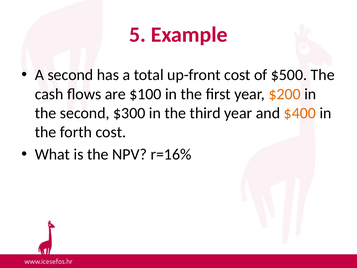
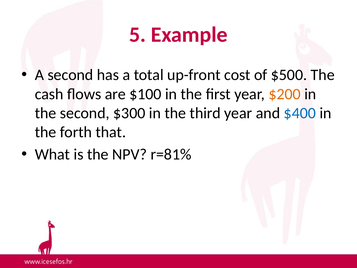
$400 colour: orange -> blue (300, 113)
forth cost: cost -> that (111, 132)
r=16%: r=16% -> r=81% (171, 154)
